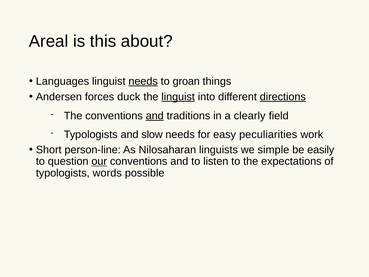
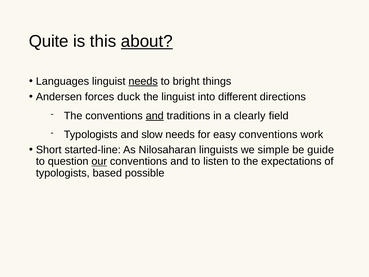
Areal: Areal -> Quite (49, 41)
about underline: none -> present (147, 41)
groan: groan -> bright (186, 81)
linguist underline: present -> none (178, 97)
directions underline: present -> none (283, 97)
easy peculiarities: peculiarities -> conventions (268, 134)
person-line: person-line -> started-line (93, 150)
easily: easily -> guide (321, 150)
words: words -> based (107, 173)
